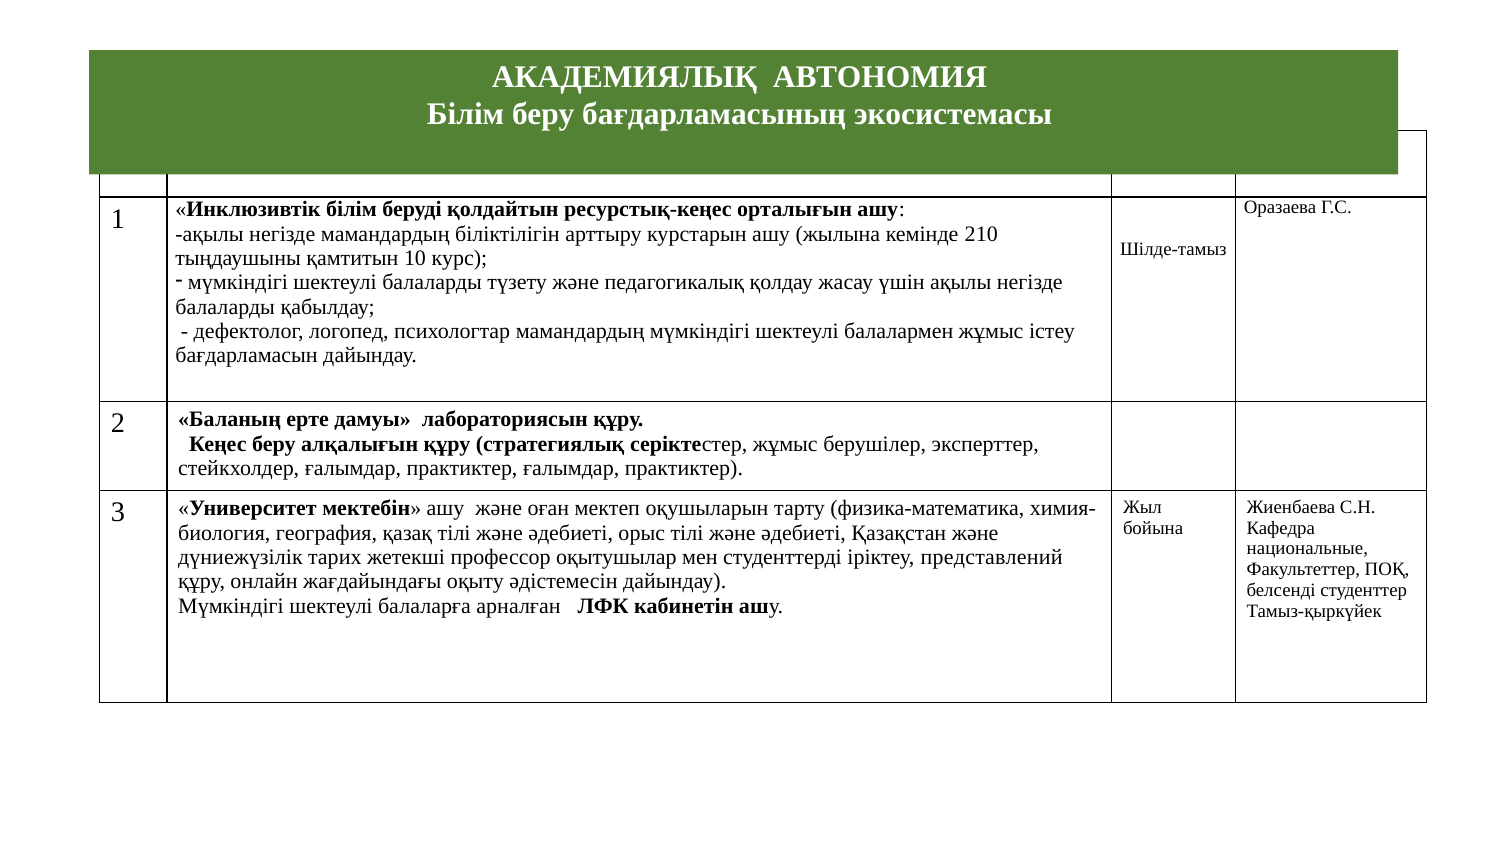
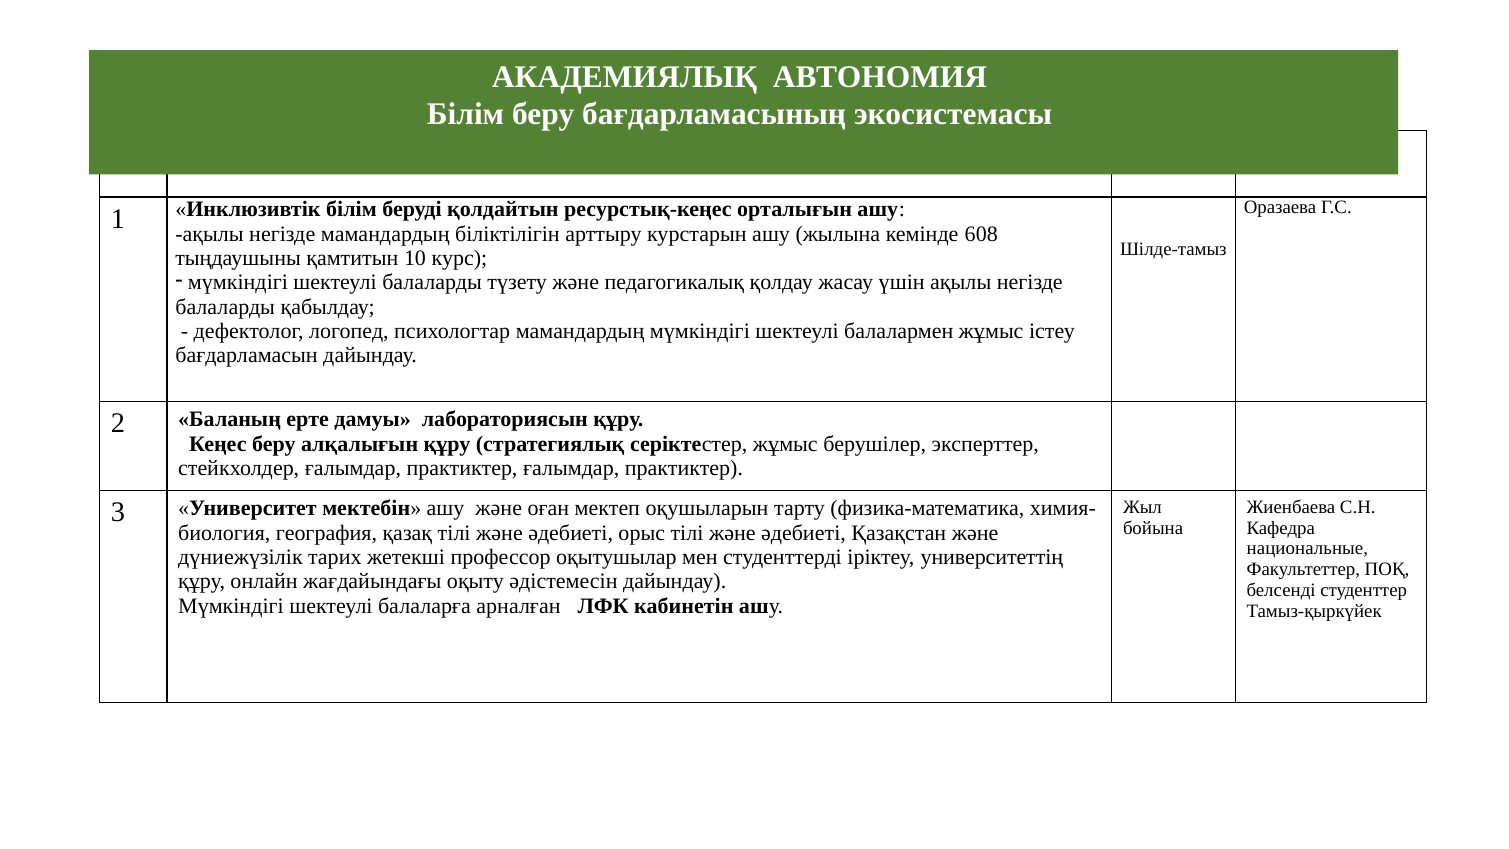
210: 210 -> 608 (981, 234)
представлений: представлений -> университеттің (992, 557)
